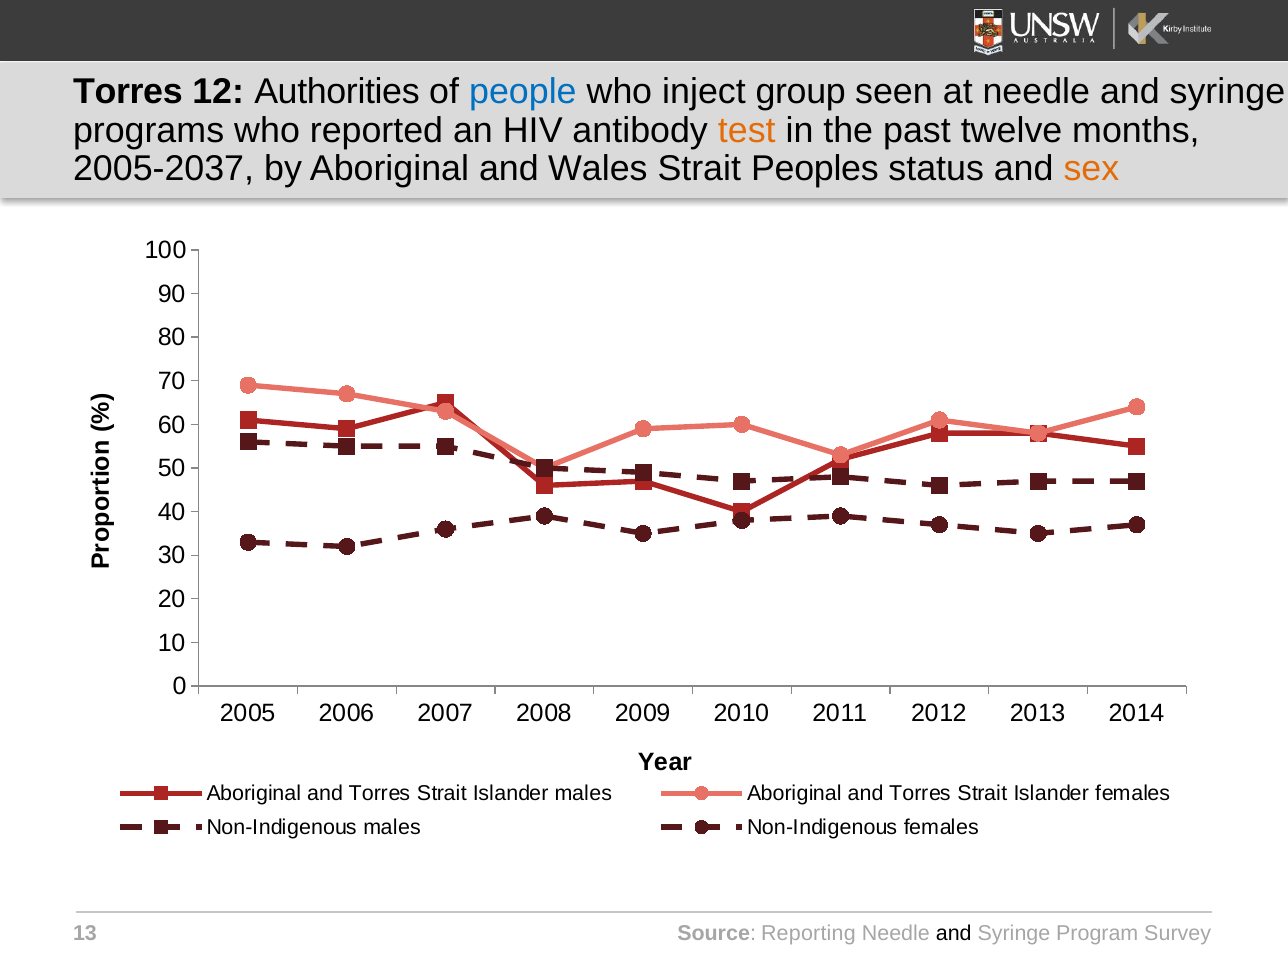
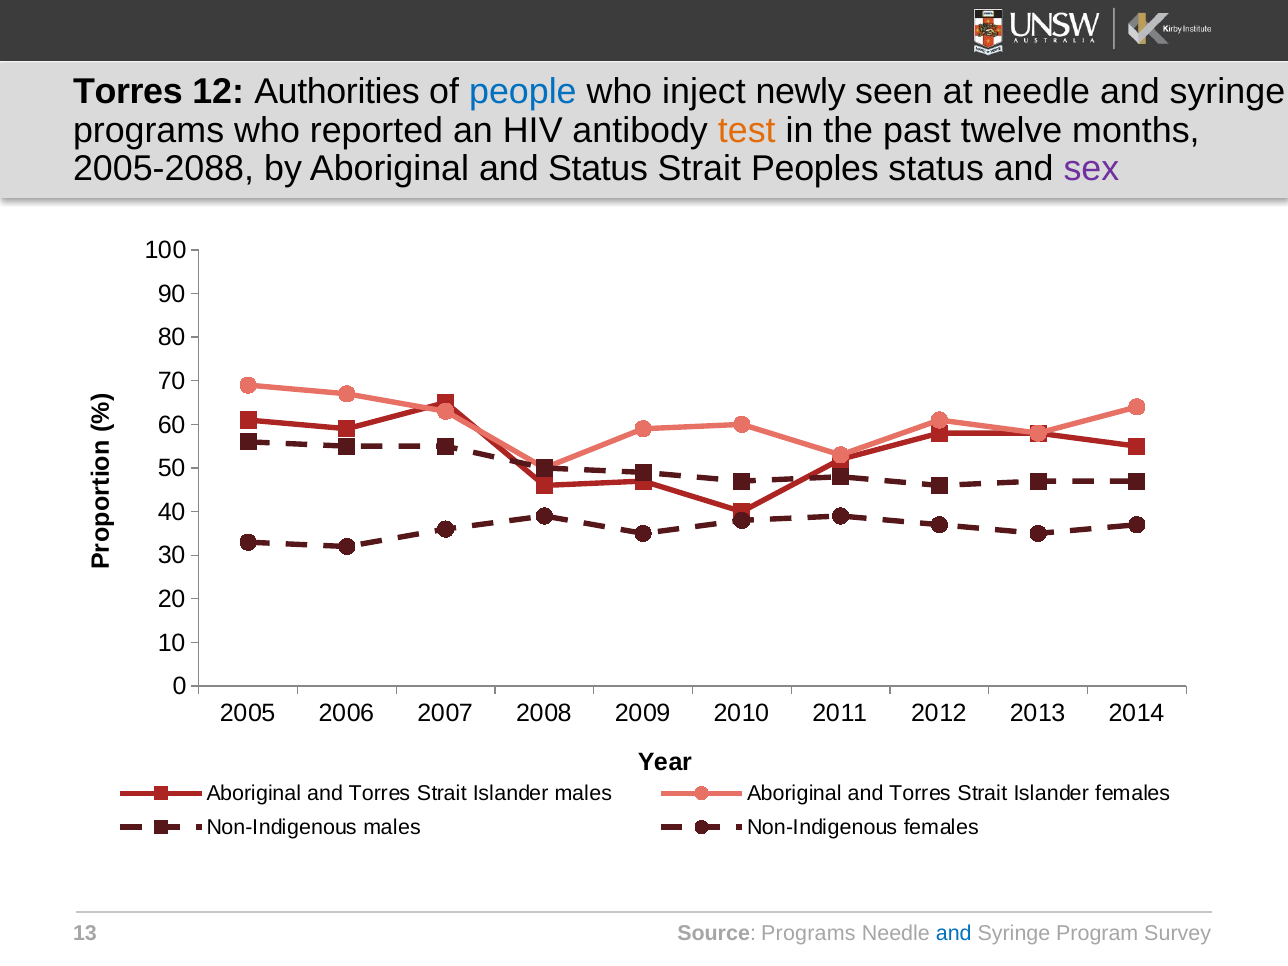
group: group -> newly (801, 92)
2005-2037: 2005-2037 -> 2005-2088 (164, 169)
and Wales: Wales -> Status (598, 169)
sex colour: orange -> purple (1091, 169)
Source Reporting: Reporting -> Programs (808, 934)
and colour: black -> blue (954, 934)
